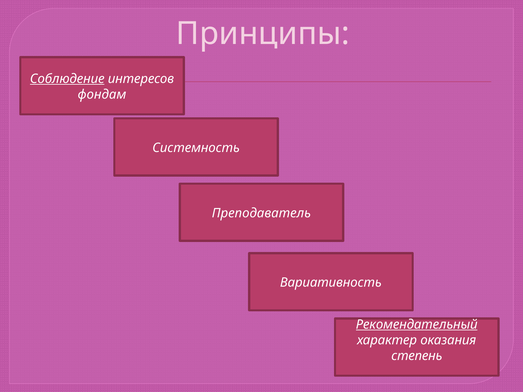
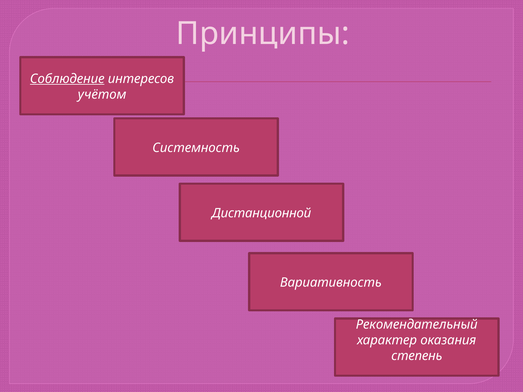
фондам: фондам -> учётом (102, 95)
Преподаватель: Преподаватель -> Дистанционной (261, 213)
Рекомендательный underline: present -> none (417, 325)
